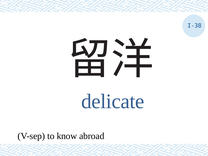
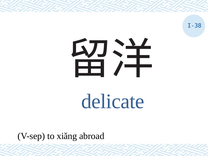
know: know -> xiǎng (67, 136)
